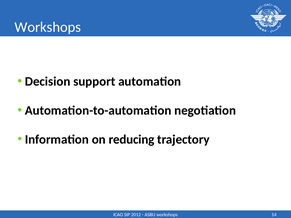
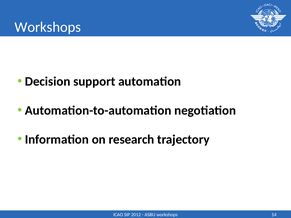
reducing: reducing -> research (131, 140)
